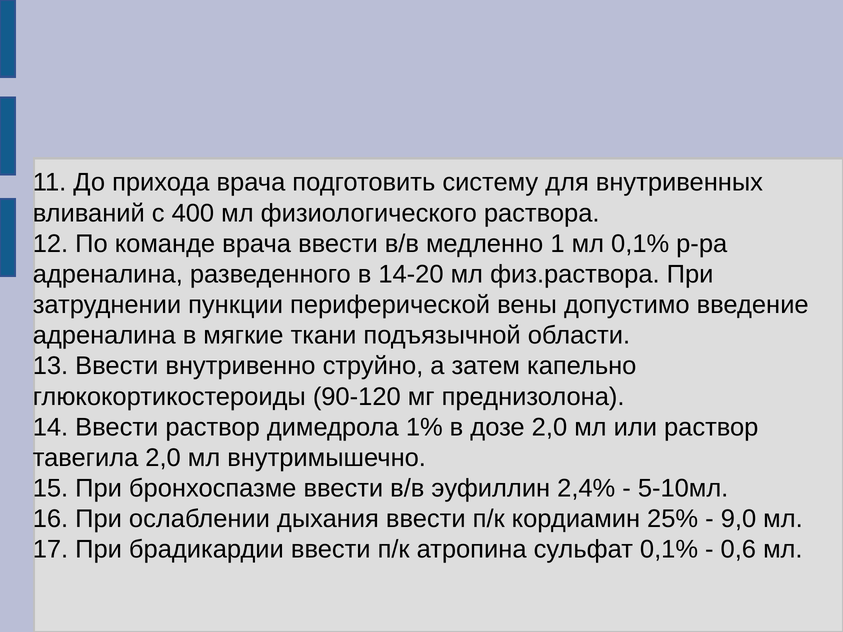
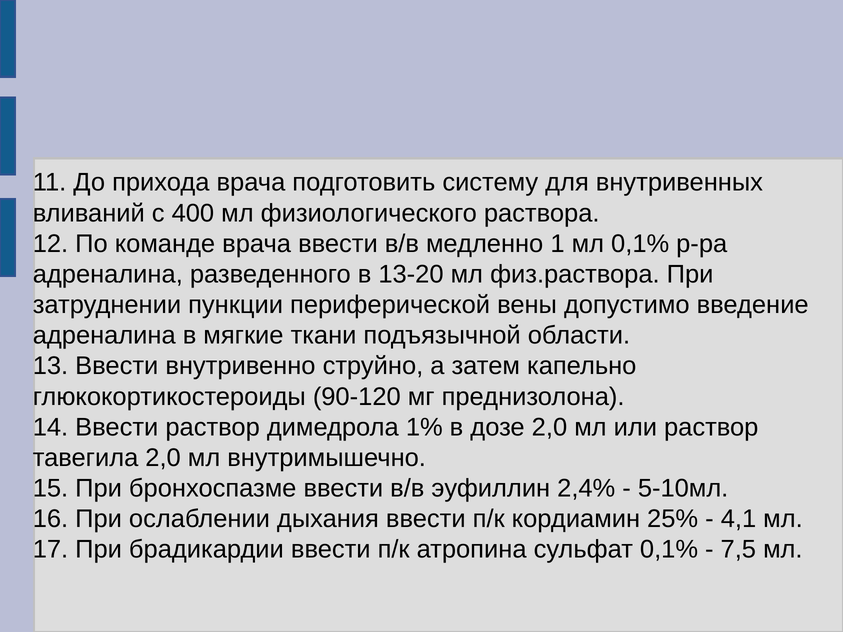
14-20: 14-20 -> 13-20 (411, 274)
9,0: 9,0 -> 4,1 (738, 519)
0,6: 0,6 -> 7,5 (738, 550)
